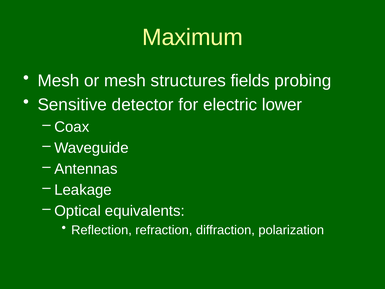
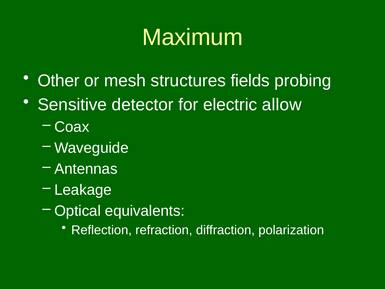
Mesh: Mesh -> Other (59, 81)
lower: lower -> allow (282, 105)
